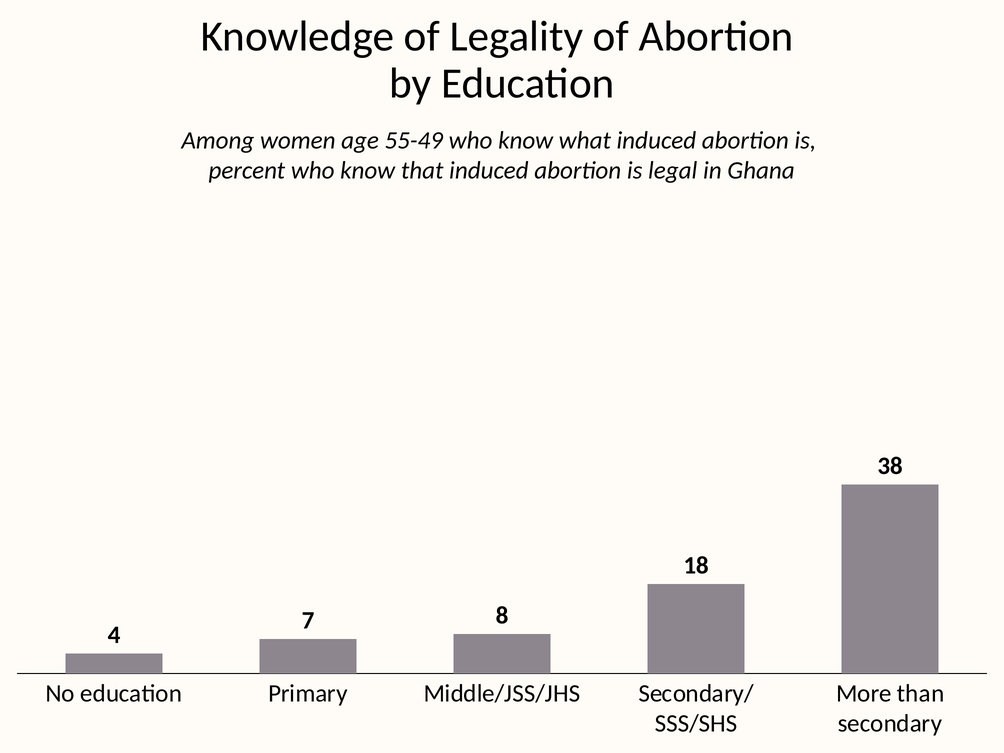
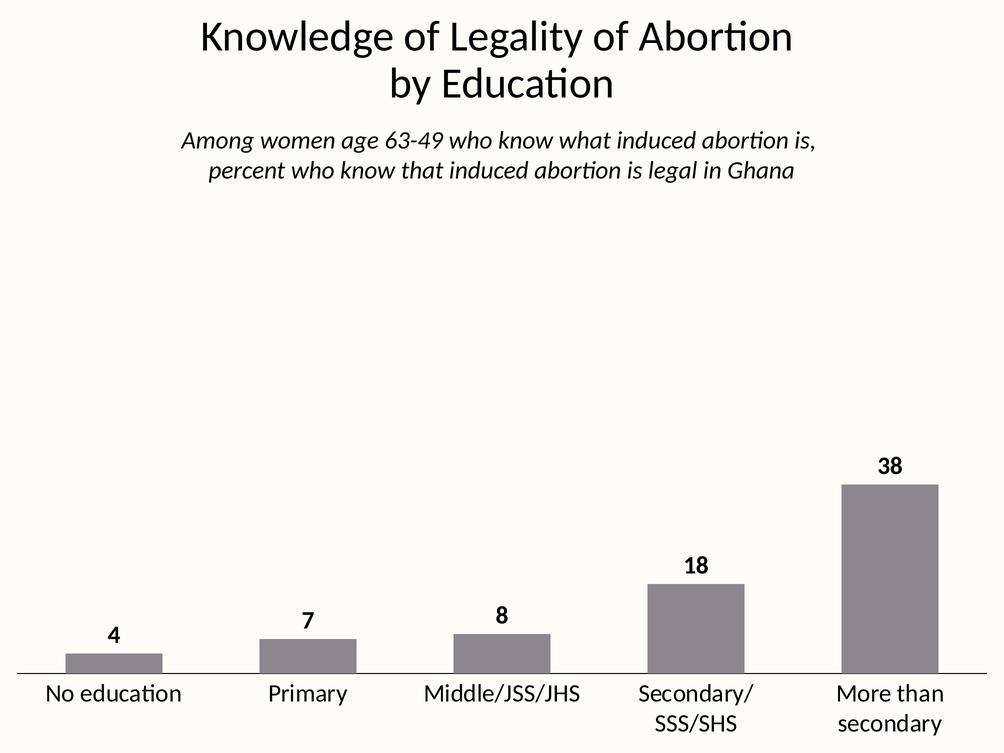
55-49: 55-49 -> 63-49 (414, 140)
